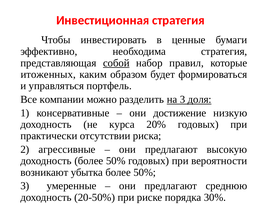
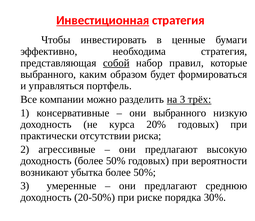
Инвестиционная underline: none -> present (103, 20)
итоженных: итоженных -> выбранного (48, 74)
доля: доля -> трёх (200, 99)
они достижение: достижение -> выбранного (180, 113)
